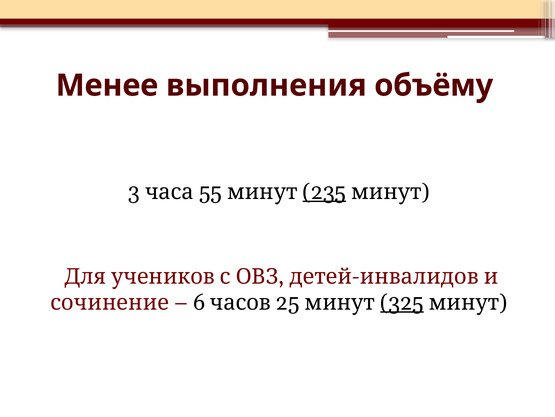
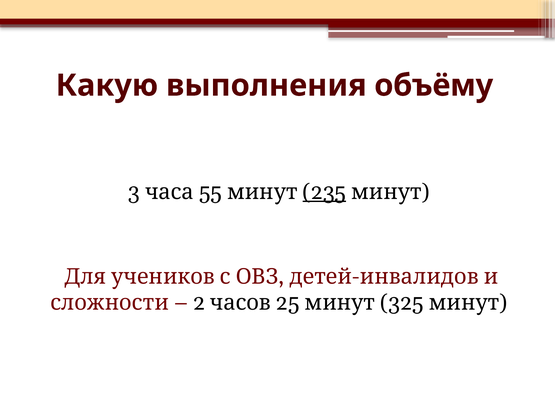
Менее: Менее -> Какую (107, 85)
сочинение: сочинение -> сложности (110, 302)
6: 6 -> 2 (199, 302)
325 underline: present -> none (402, 302)
